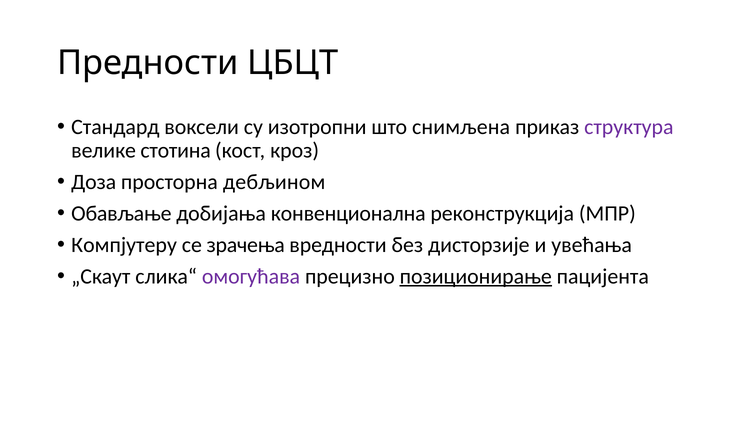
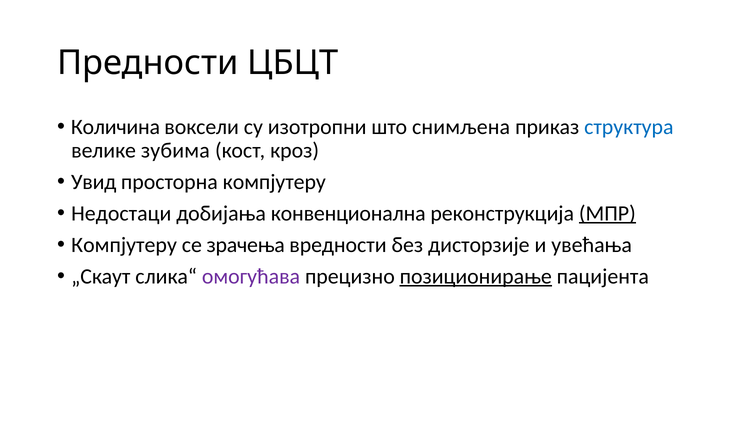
Стандард: Стандард -> Количина (115, 127)
структура colour: purple -> blue (629, 127)
стотина: стотина -> зубима (175, 150)
Доза: Доза -> Увид (94, 182)
просторна дебљином: дебљином -> компјутеру (274, 182)
Обављање: Обављање -> Недостаци (121, 213)
МПР underline: none -> present (607, 213)
